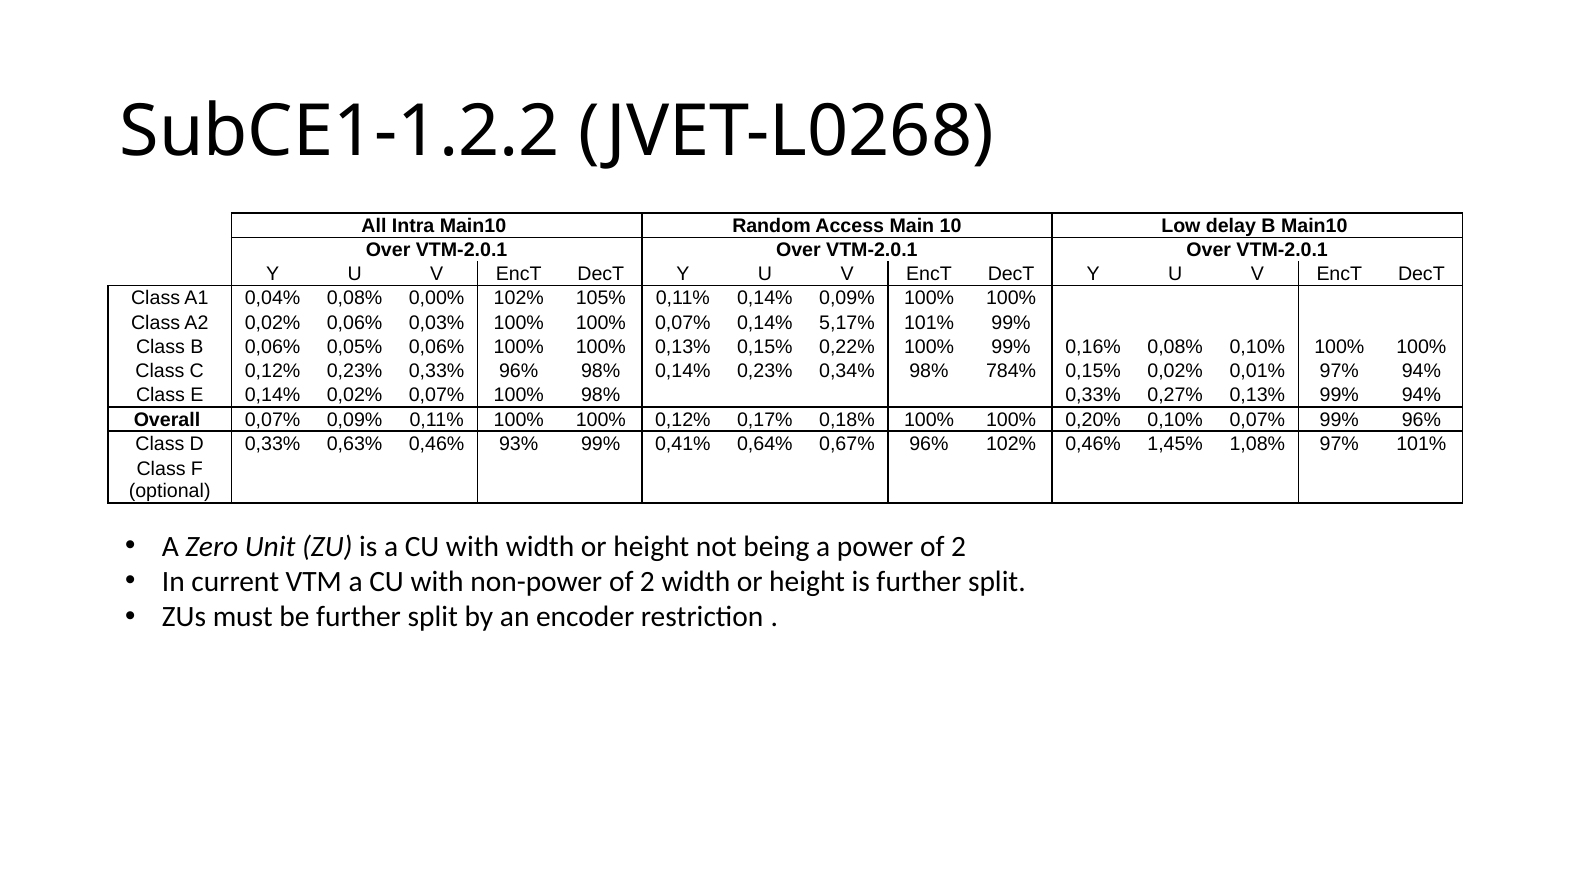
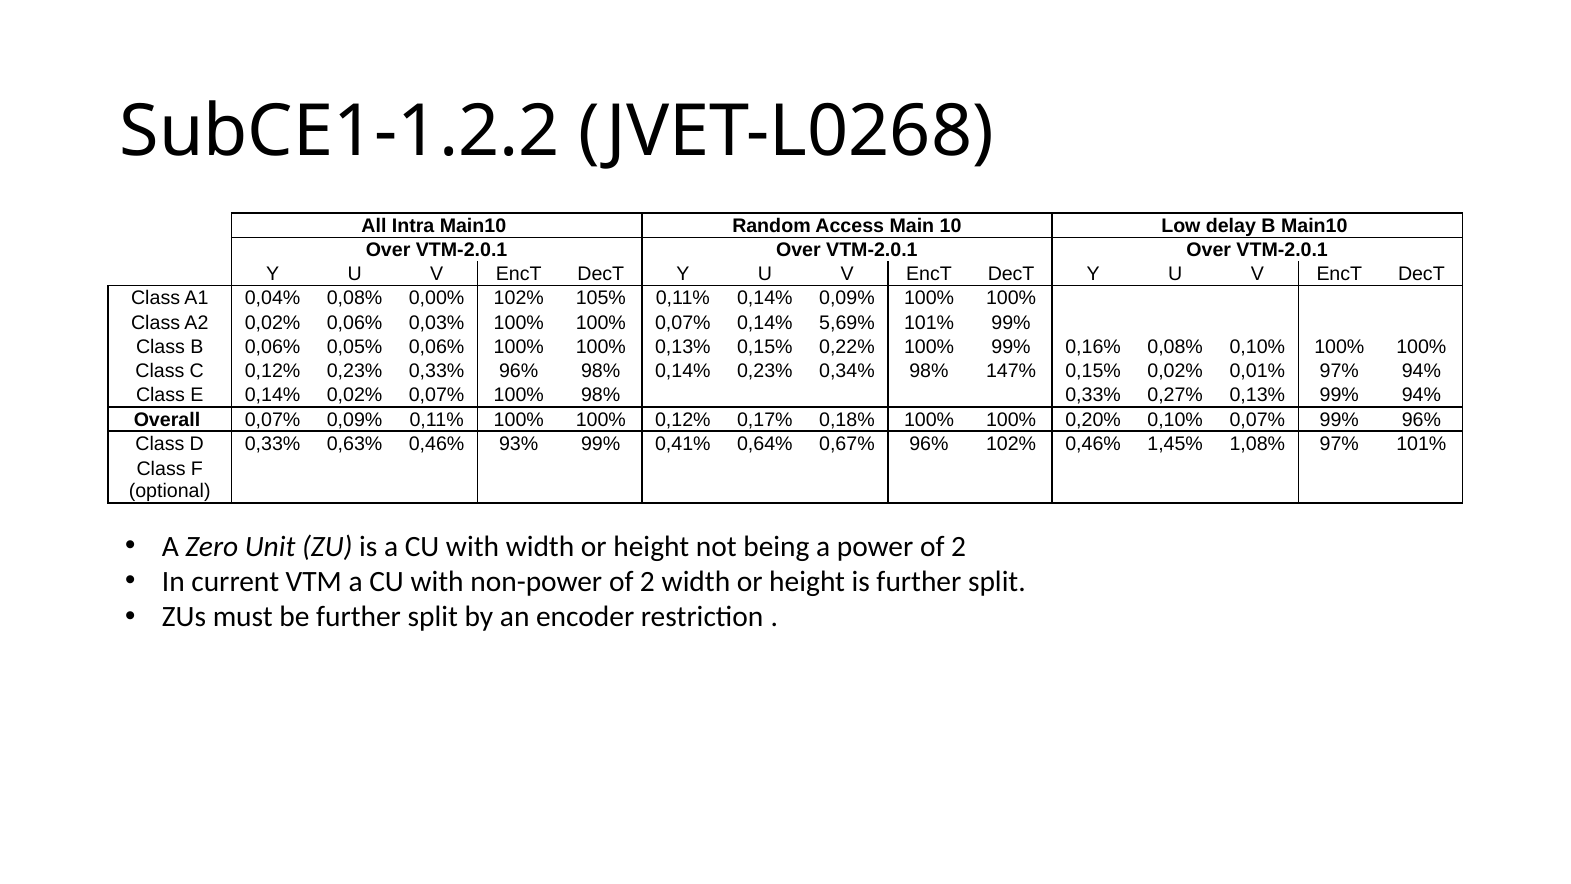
5,17%: 5,17% -> 5,69% (847, 323)
784%: 784% -> 147% (1011, 371)
